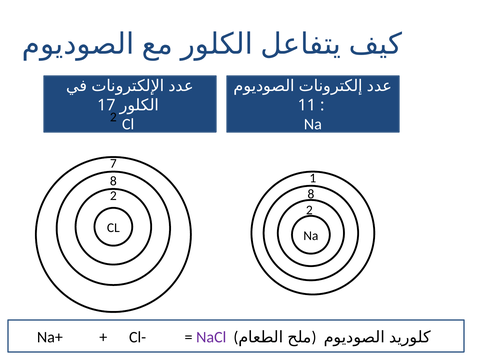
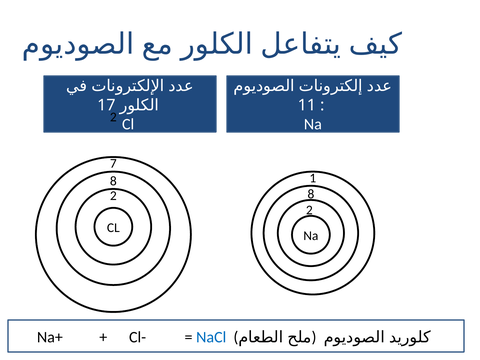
NaCl colour: purple -> blue (211, 337)
